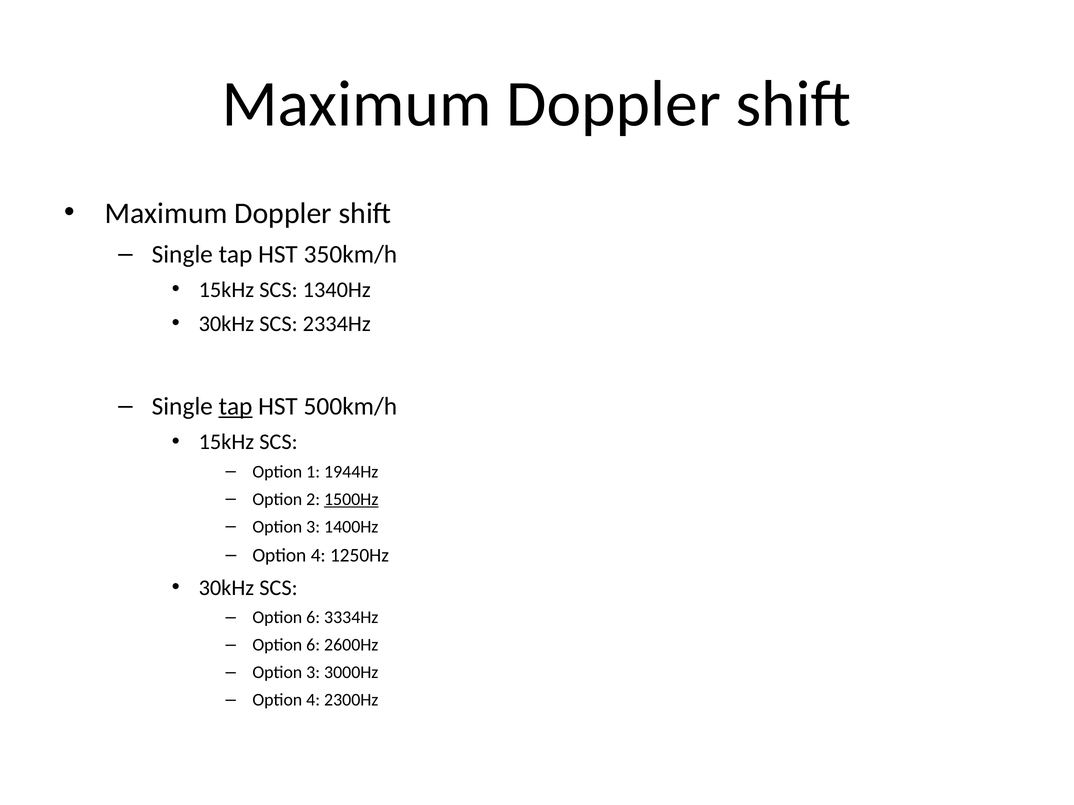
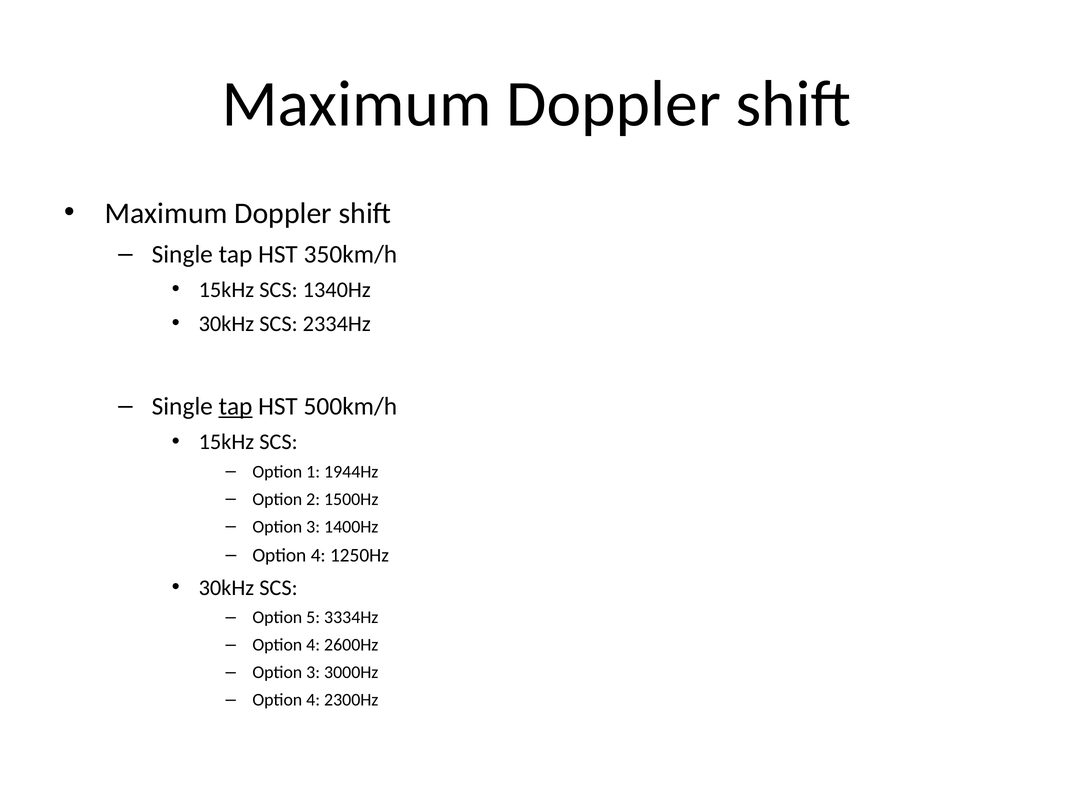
1500Hz underline: present -> none (351, 500)
6: 6 -> 5 (313, 618)
6: 6 -> 4 (313, 645)
